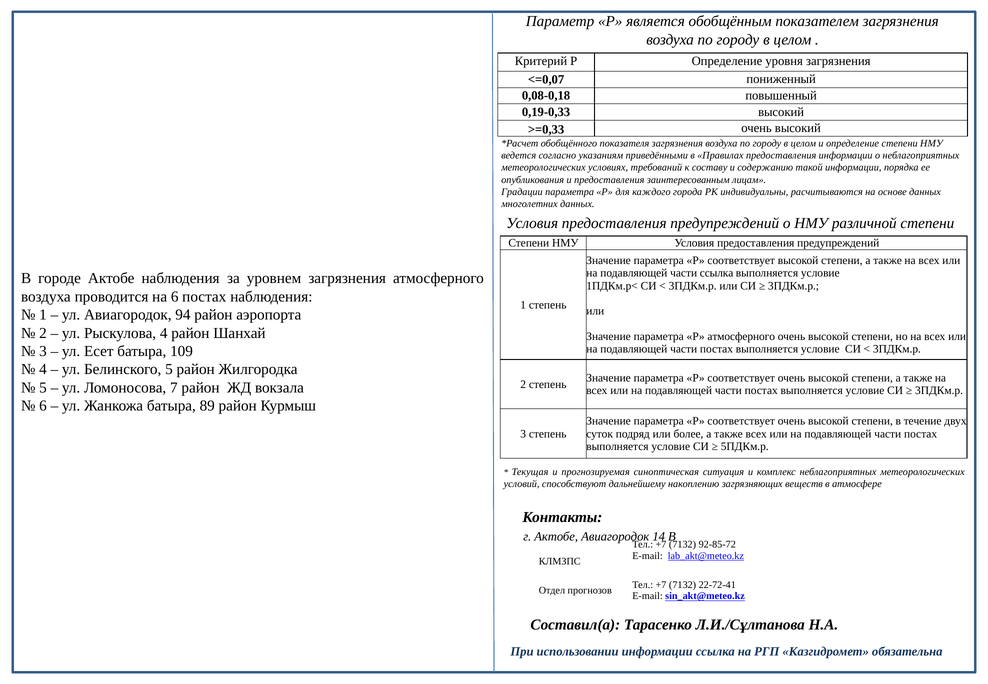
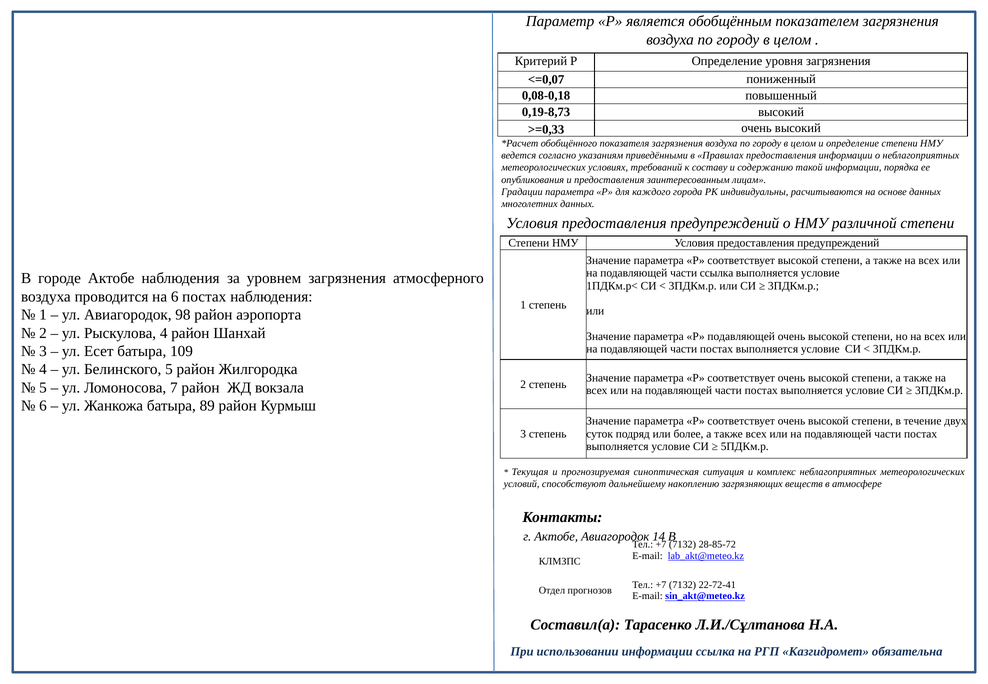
0,19-0,33: 0,19-0,33 -> 0,19-8,73 (546, 112)
94: 94 -> 98 (183, 315)
Р атмосферного: атмосферного -> подавляющей (741, 336)
92-85-72: 92-85-72 -> 28-85-72 (717, 545)
